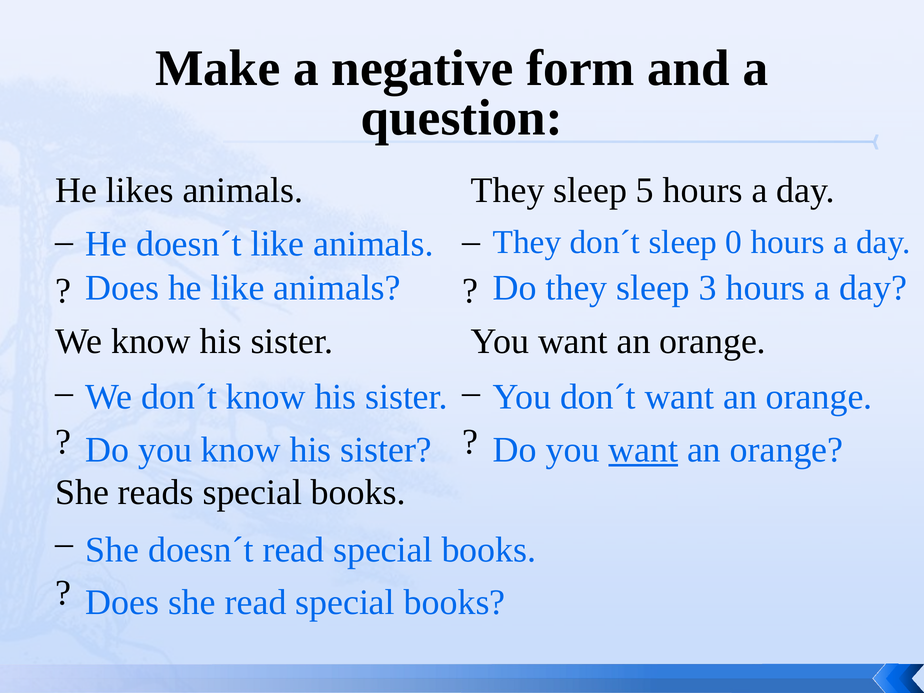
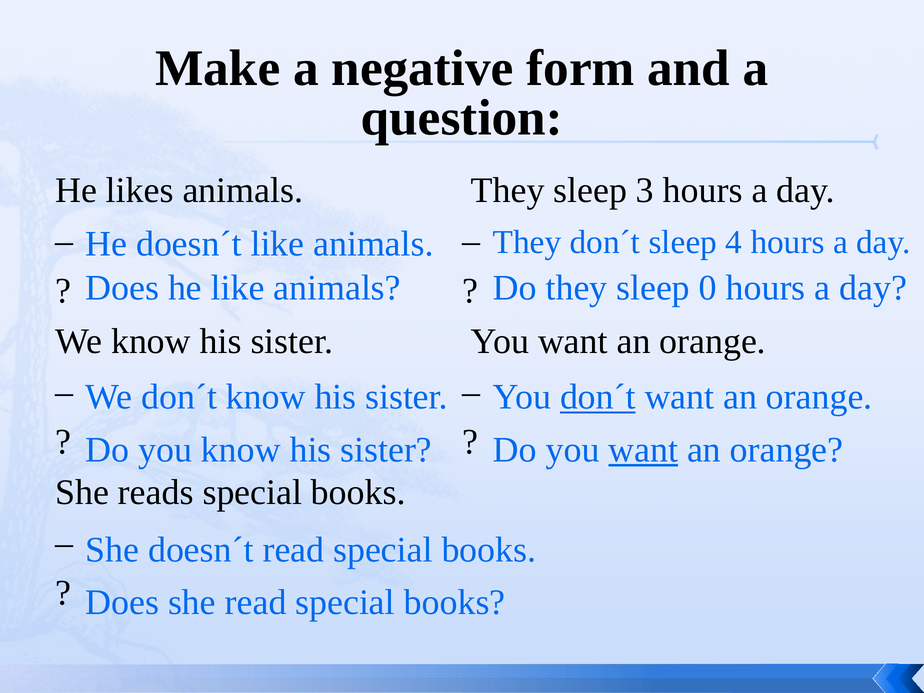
5: 5 -> 3 (645, 190)
0: 0 -> 4 (734, 242)
3: 3 -> 0 (708, 288)
don´t underline: none -> present (598, 397)
